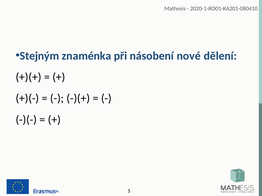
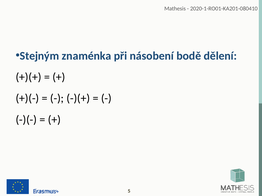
nové: nové -> bodě (189, 56)
